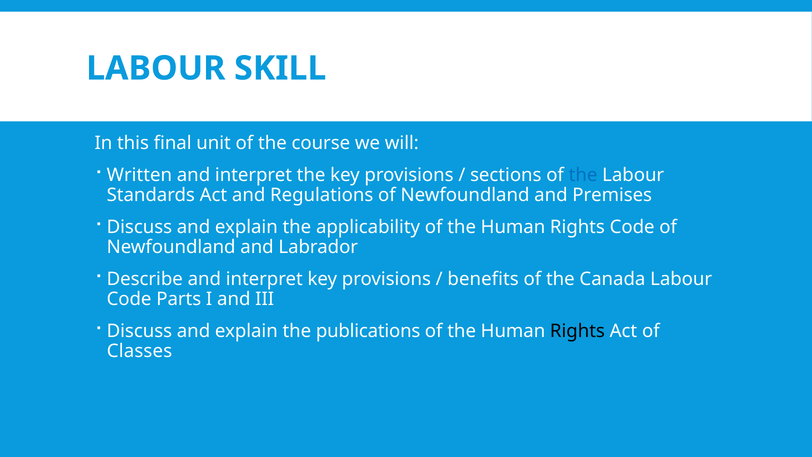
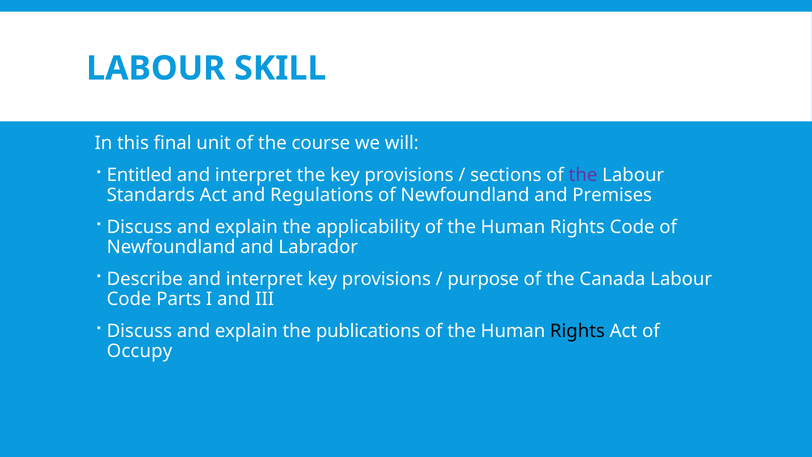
Written: Written -> Entitled (139, 175)
the colour: blue -> purple (583, 175)
benefits: benefits -> purpose (483, 279)
Classes: Classes -> Occupy (140, 351)
